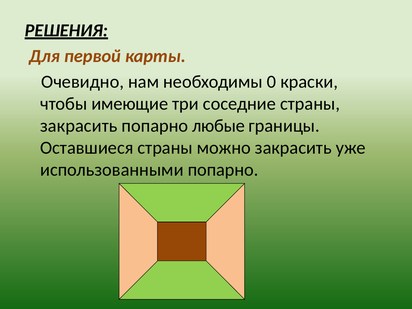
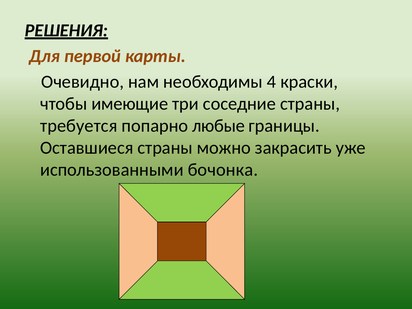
0: 0 -> 4 (272, 82)
закрасить: закрасить -> требуется (79, 126)
использованными попарно: попарно -> бочонка (223, 170)
